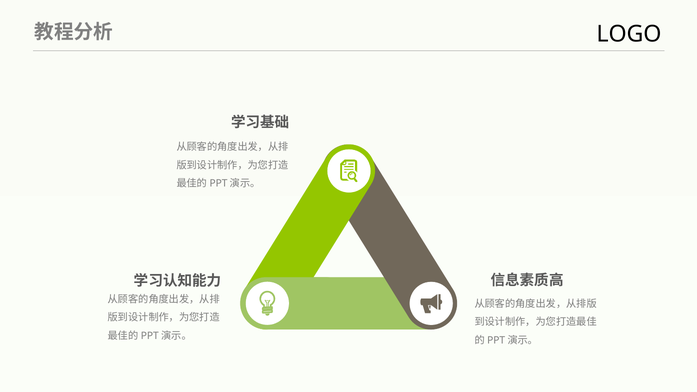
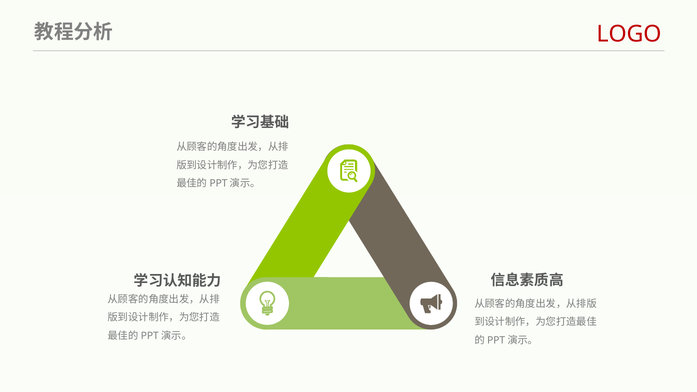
LOGO colour: black -> red (629, 34)
